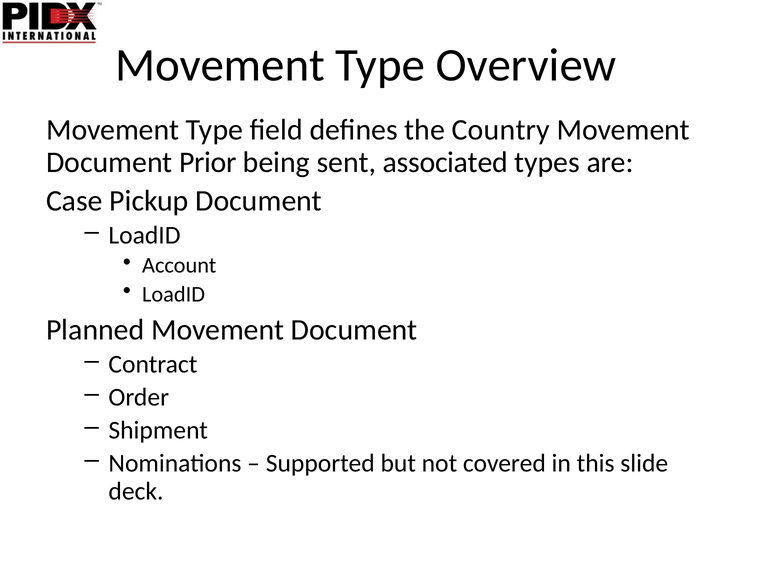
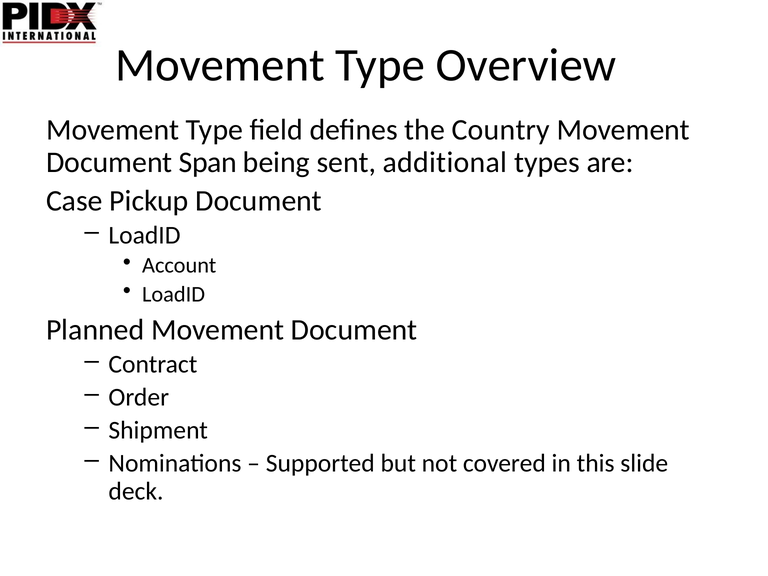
Prior: Prior -> Span (208, 162)
associated: associated -> additional (445, 162)
